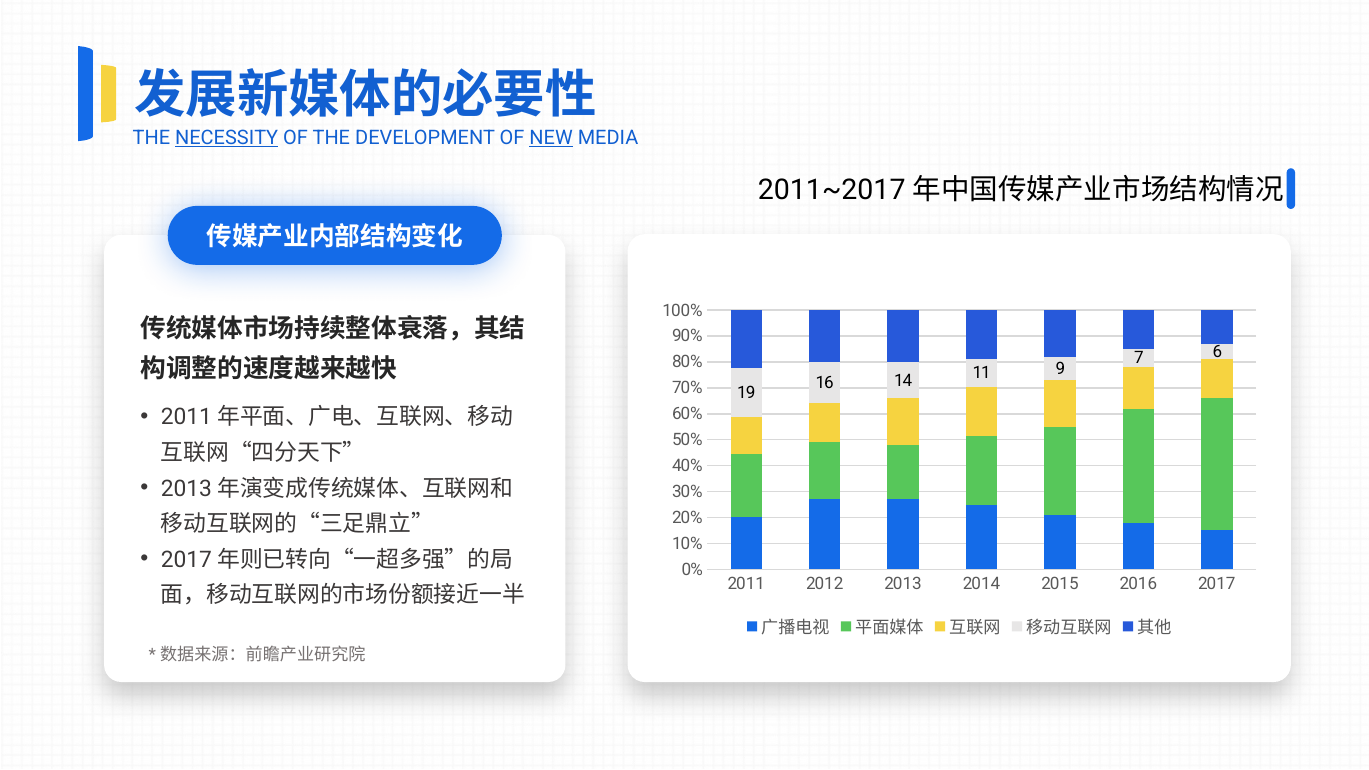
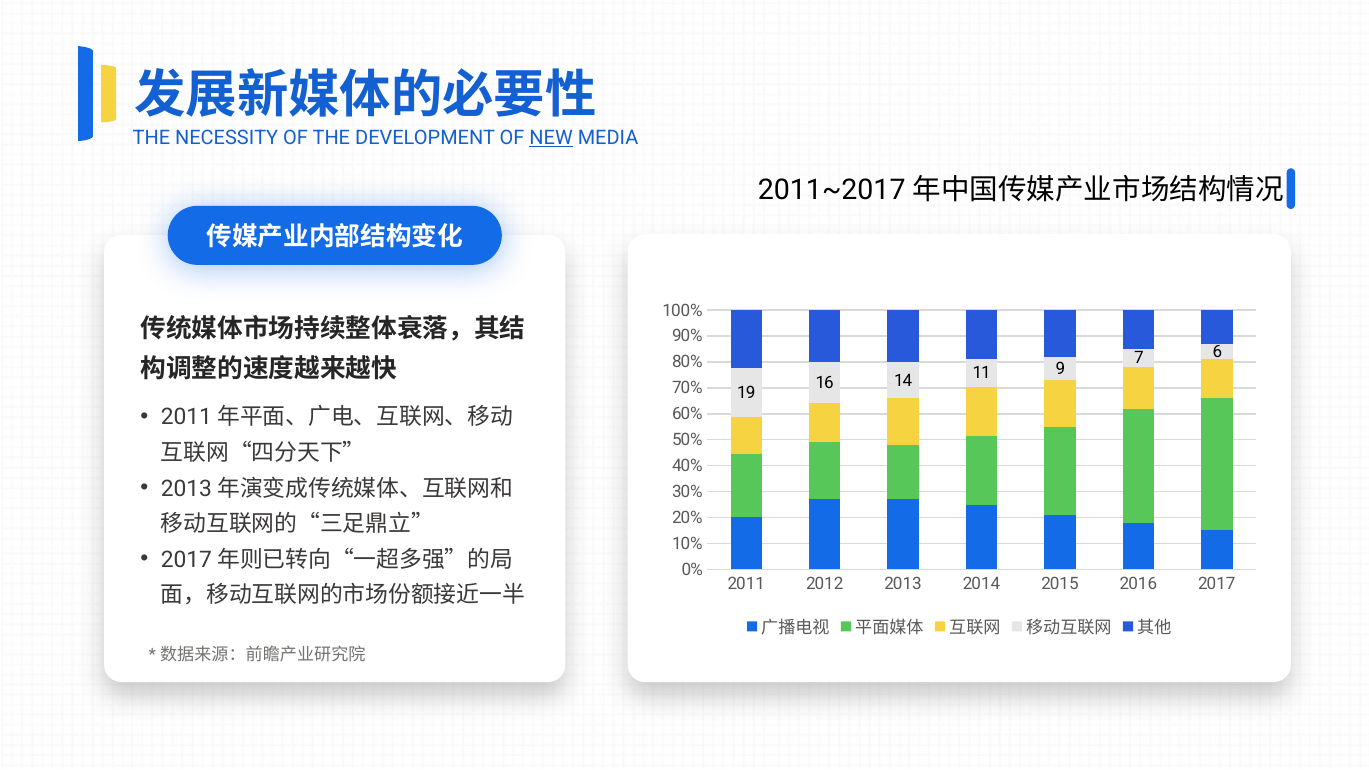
NECESSITY underline: present -> none (227, 138)
